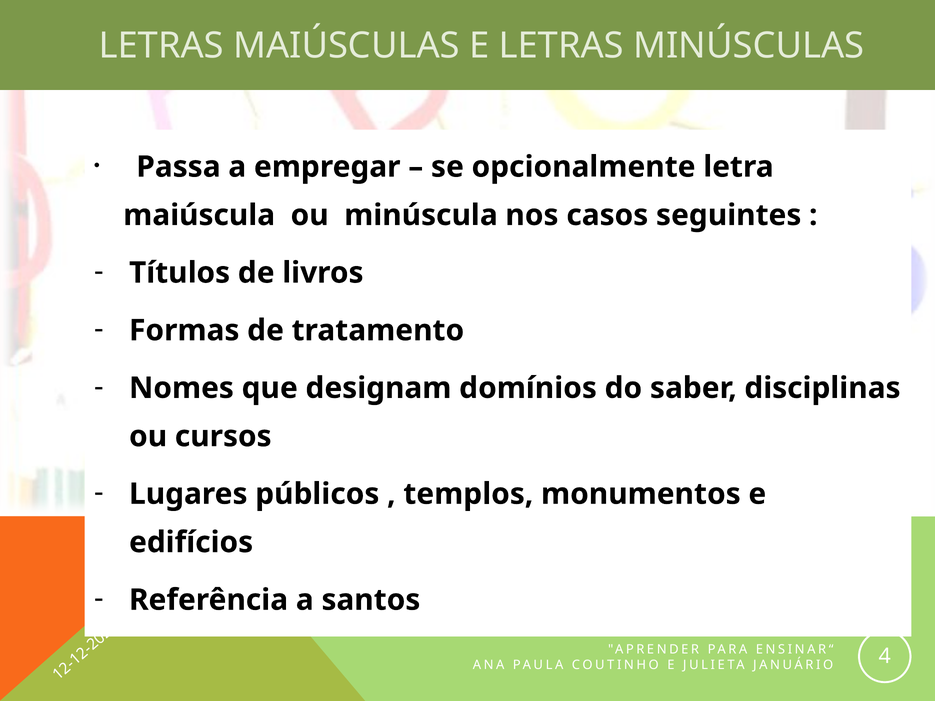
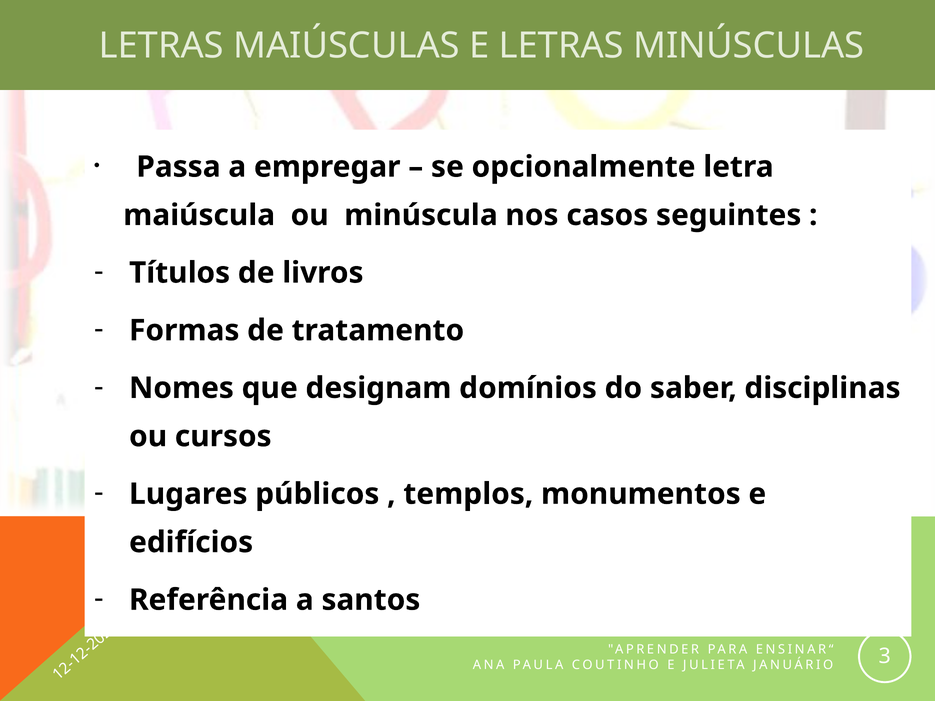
4: 4 -> 3 (885, 657)
